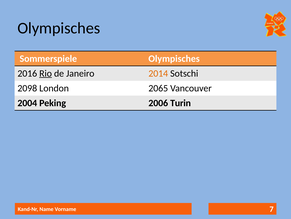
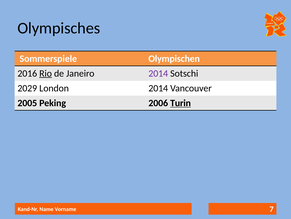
Sommerspiele Olympisches: Olympisches -> Olympischen (174, 58)
2014 colour: orange -> purple (158, 73)
2098: 2098 -> 2029 (27, 88)
London 2065: 2065 -> 2014 (158, 88)
2004: 2004 -> 2005 (27, 103)
Turin underline: none -> present (181, 103)
